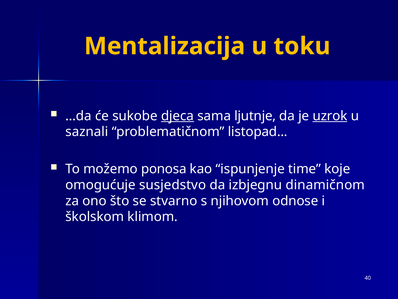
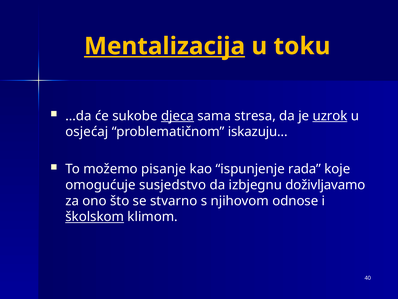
Mentalizacija underline: none -> present (165, 46)
ljutnje: ljutnje -> stresa (255, 116)
saznali: saznali -> osjećaj (87, 132)
listopad: listopad -> iskazuju (258, 132)
ponosa: ponosa -> pisanje (164, 169)
time: time -> rada (305, 169)
dinamičnom: dinamičnom -> doživljavamo (325, 185)
školskom underline: none -> present (95, 216)
